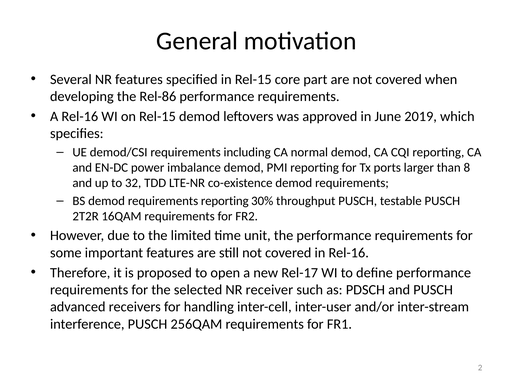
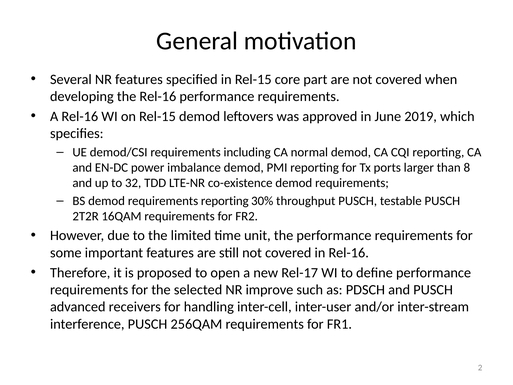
the Rel-86: Rel-86 -> Rel-16 (158, 96)
receiver: receiver -> improve (269, 290)
